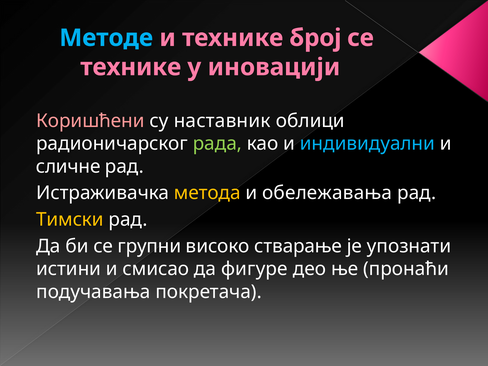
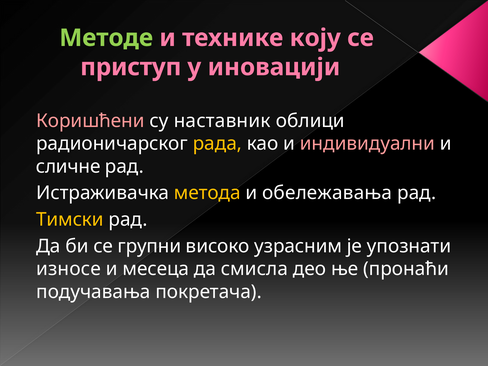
Методе colour: light blue -> light green (106, 38)
број: број -> коју (315, 38)
технике: технике -> приступ (131, 67)
рада colour: light green -> yellow (217, 144)
индивидуални colour: light blue -> pink (367, 144)
стварање: стварање -> узрасним (298, 246)
истини: истини -> износе (69, 269)
смисао: смисао -> месеца (156, 269)
фигуре: фигуре -> смисла (254, 269)
